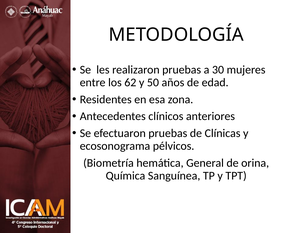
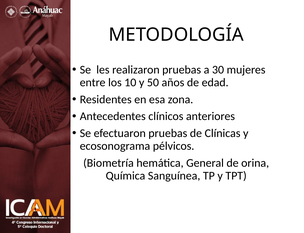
62: 62 -> 10 (130, 83)
